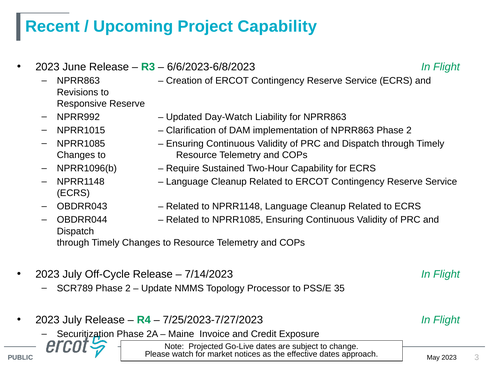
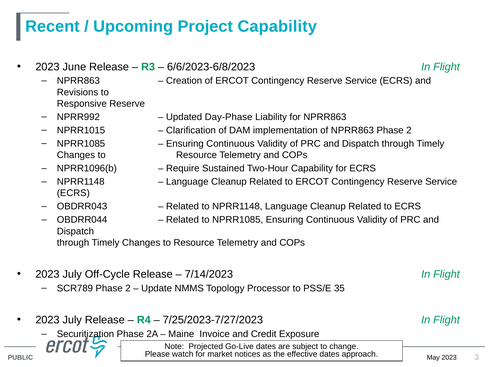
Day-Watch: Day-Watch -> Day-Phase (229, 117)
